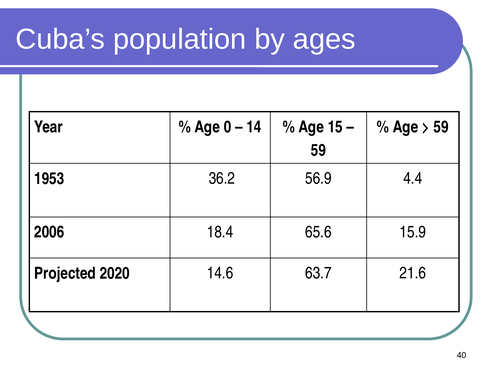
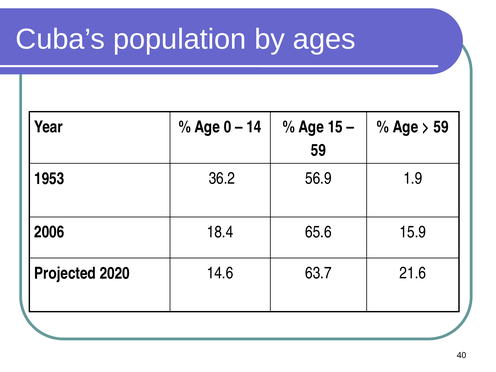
4.4: 4.4 -> 1.9 (413, 178)
